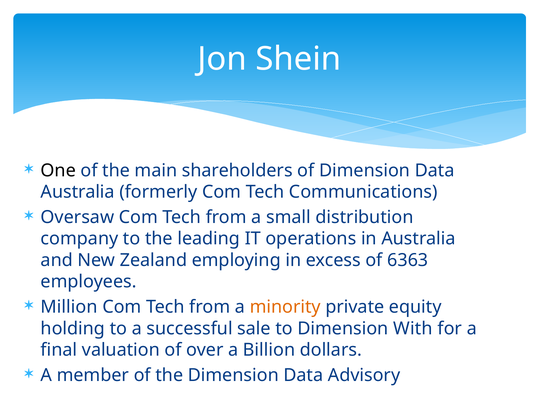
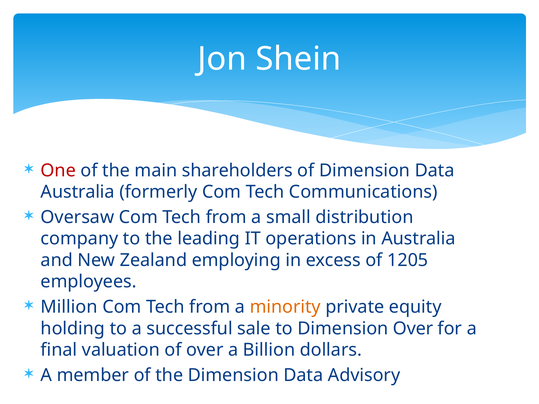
One colour: black -> red (58, 171)
6363: 6363 -> 1205 (408, 260)
Dimension With: With -> Over (413, 329)
